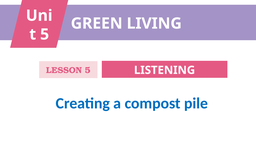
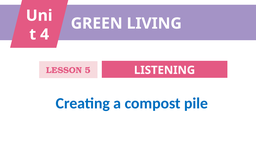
5: 5 -> 4 (45, 34)
